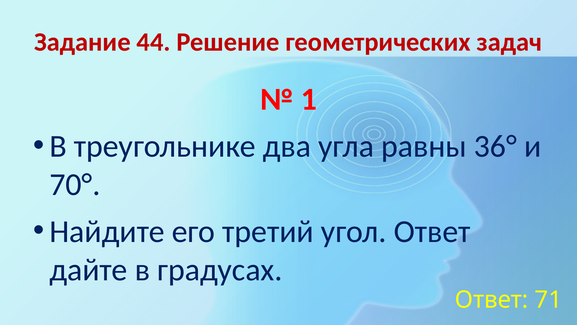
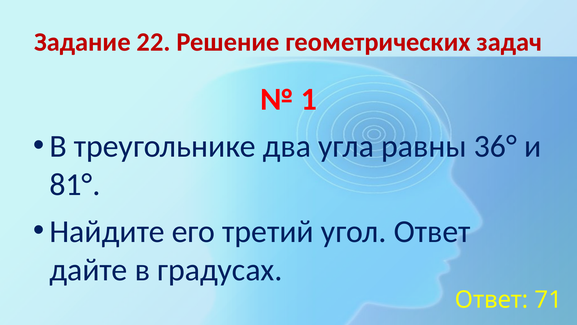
44: 44 -> 22 (154, 42)
70°: 70° -> 81° (75, 184)
